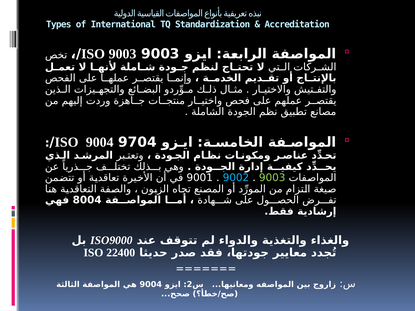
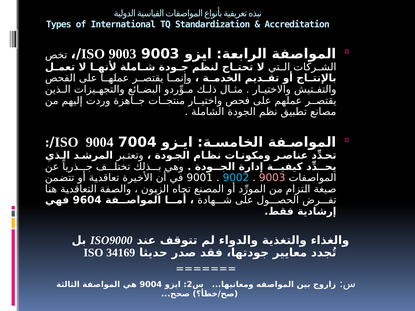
9704: 9704 -> 7004 (138, 142)
9003 colour: light green -> pink (272, 178)
8004: 8004 -> 9604 (87, 200)
22400: 22400 -> 34169 (121, 253)
